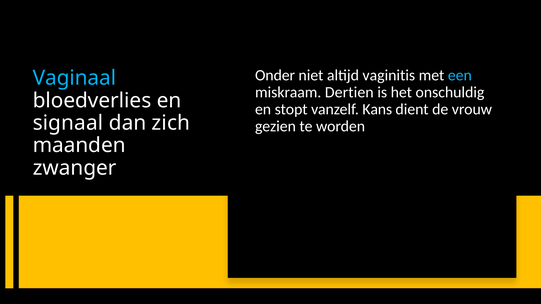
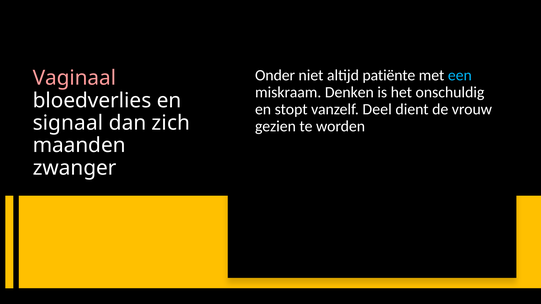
vaginitis: vaginitis -> patiënte (389, 75)
Vaginaal colour: light blue -> pink (74, 78)
Dertien: Dertien -> Denken (349, 92)
Kans: Kans -> Deel (377, 109)
